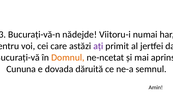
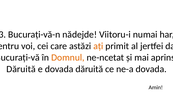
ați colour: purple -> orange (98, 46)
Cununa: Cununa -> Dăruită (21, 69)
ne-a semnul: semnul -> dovada (151, 69)
